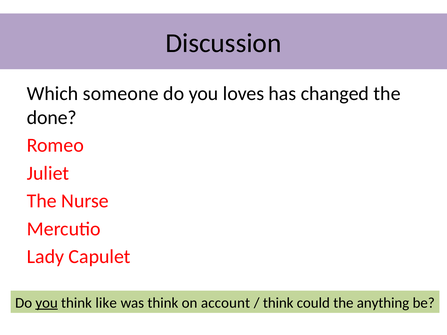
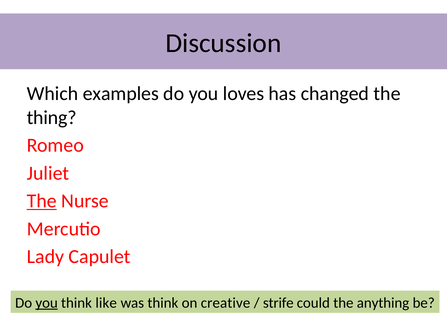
someone: someone -> examples (121, 94)
done: done -> thing (52, 118)
The underline: none -> present (42, 201)
account: account -> creative (226, 303)
think: think -> strife (278, 303)
